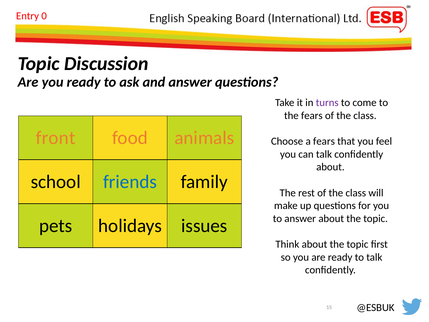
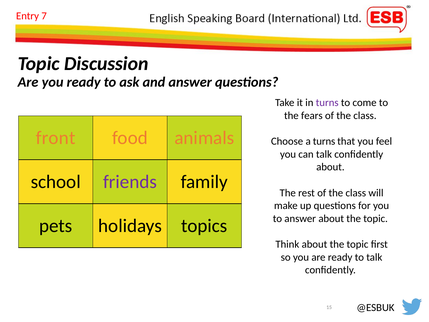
0: 0 -> 7 (44, 16)
a fears: fears -> turns (324, 141)
friends colour: blue -> purple (130, 182)
issues: issues -> topics (204, 226)
